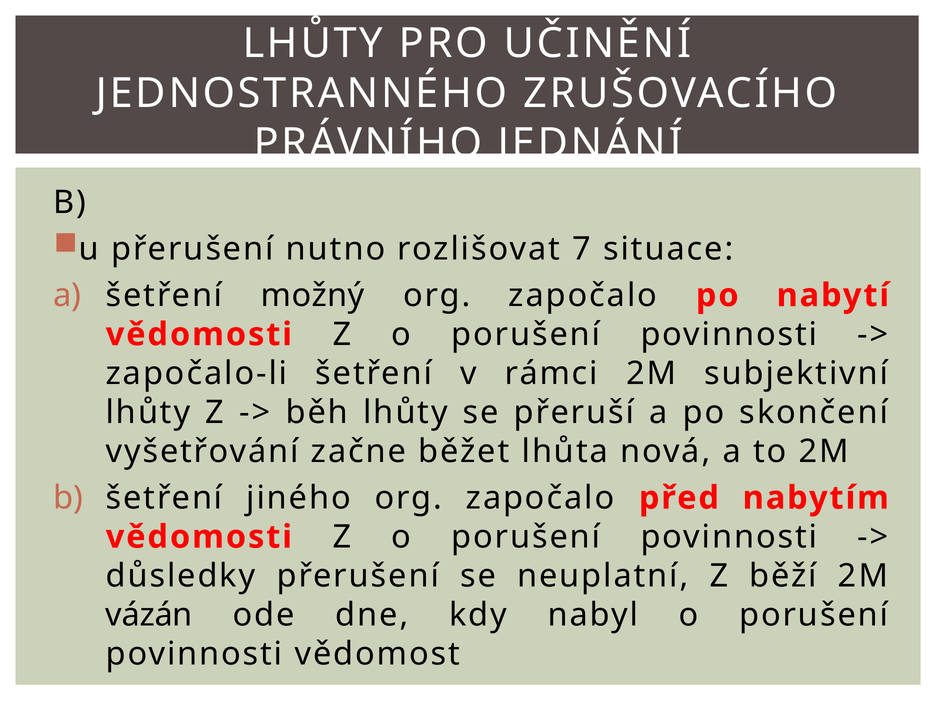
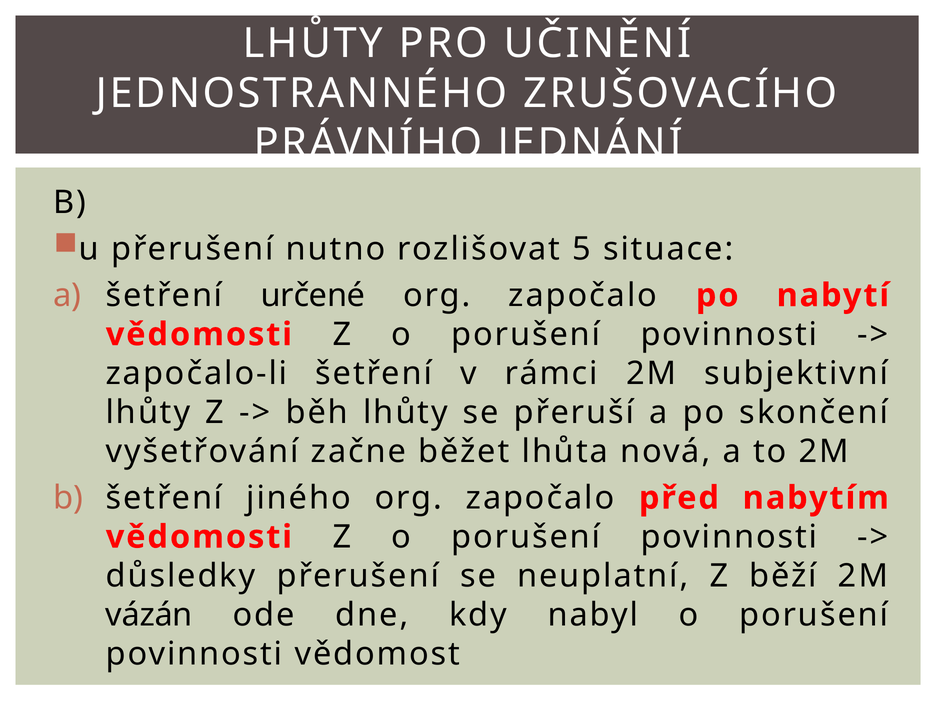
7: 7 -> 5 (582, 249)
možný: možný -> určené (313, 295)
